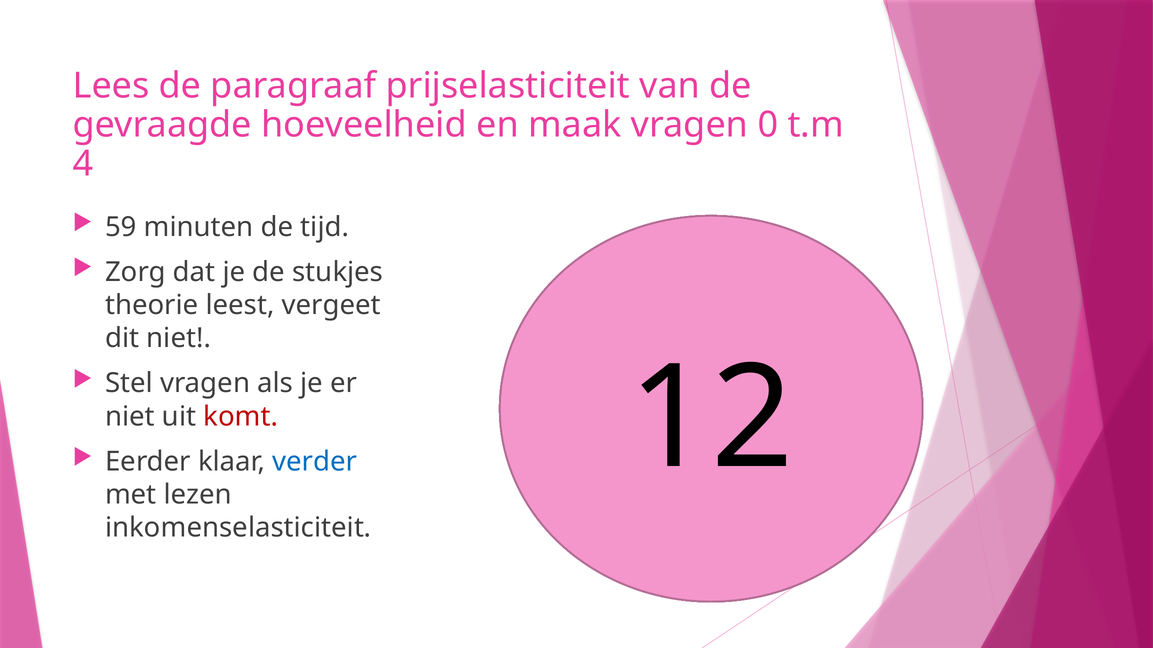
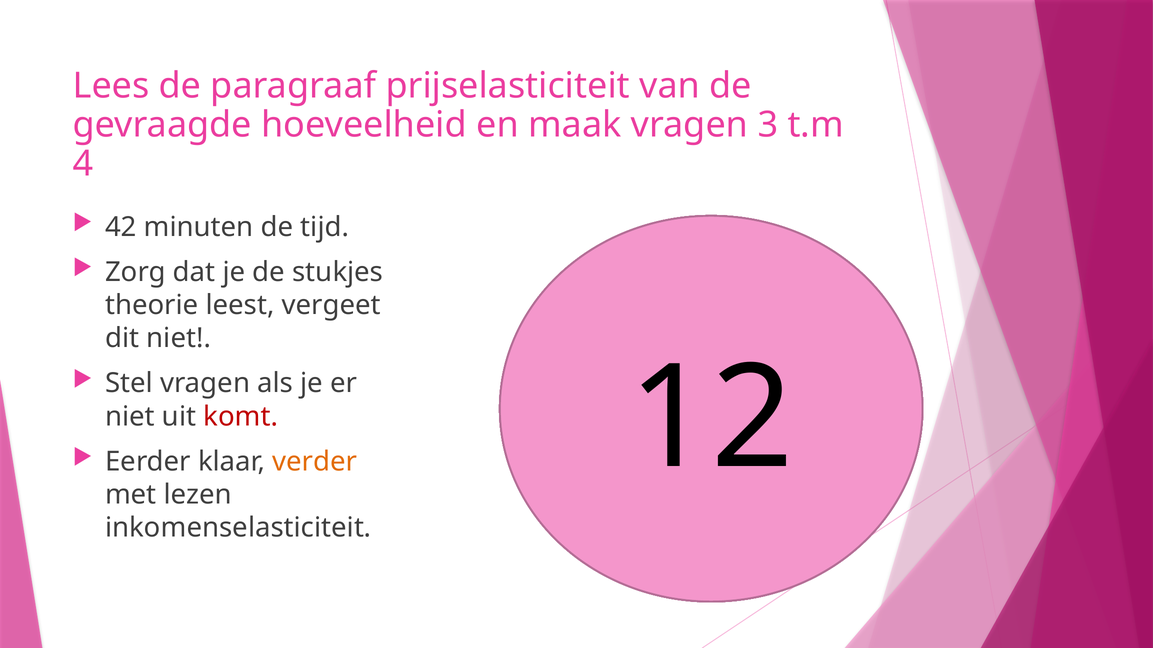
0: 0 -> 3 (768, 125)
59: 59 -> 42 (121, 227)
verder colour: blue -> orange (315, 462)
